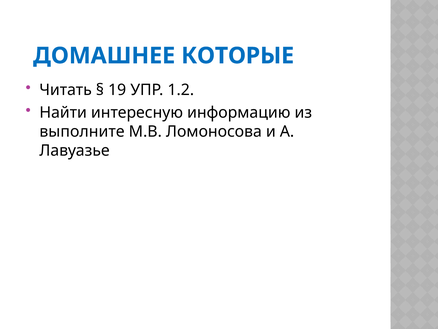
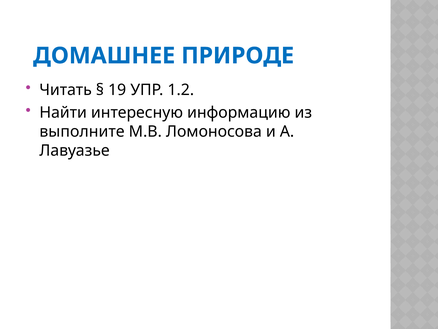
КОТОРЫЕ: КОТОРЫЕ -> ПРИРОДЕ (238, 56)
